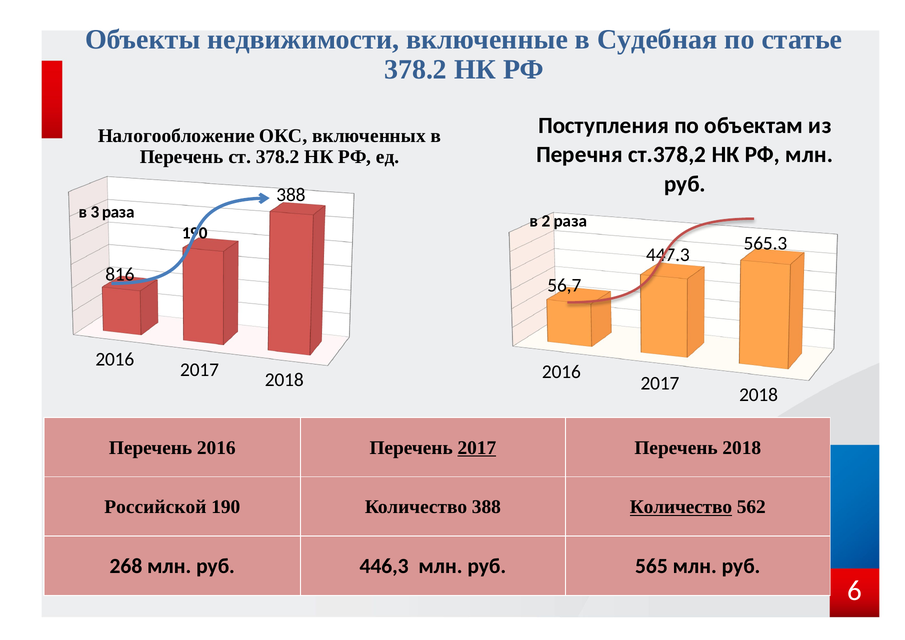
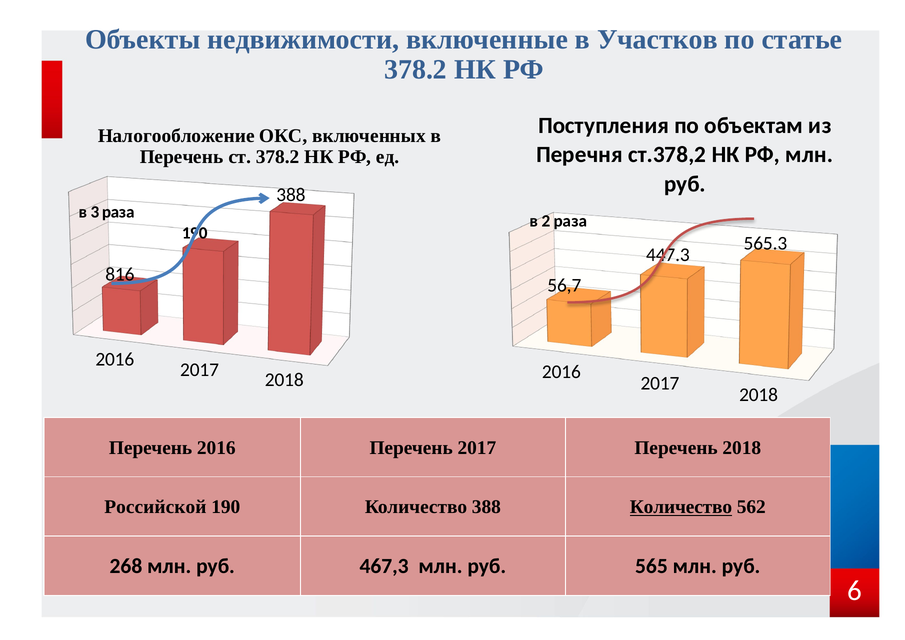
Судебная: Судебная -> Участков (657, 39)
2017 underline: present -> none (477, 448)
446,3: 446,3 -> 467,3 (384, 566)
